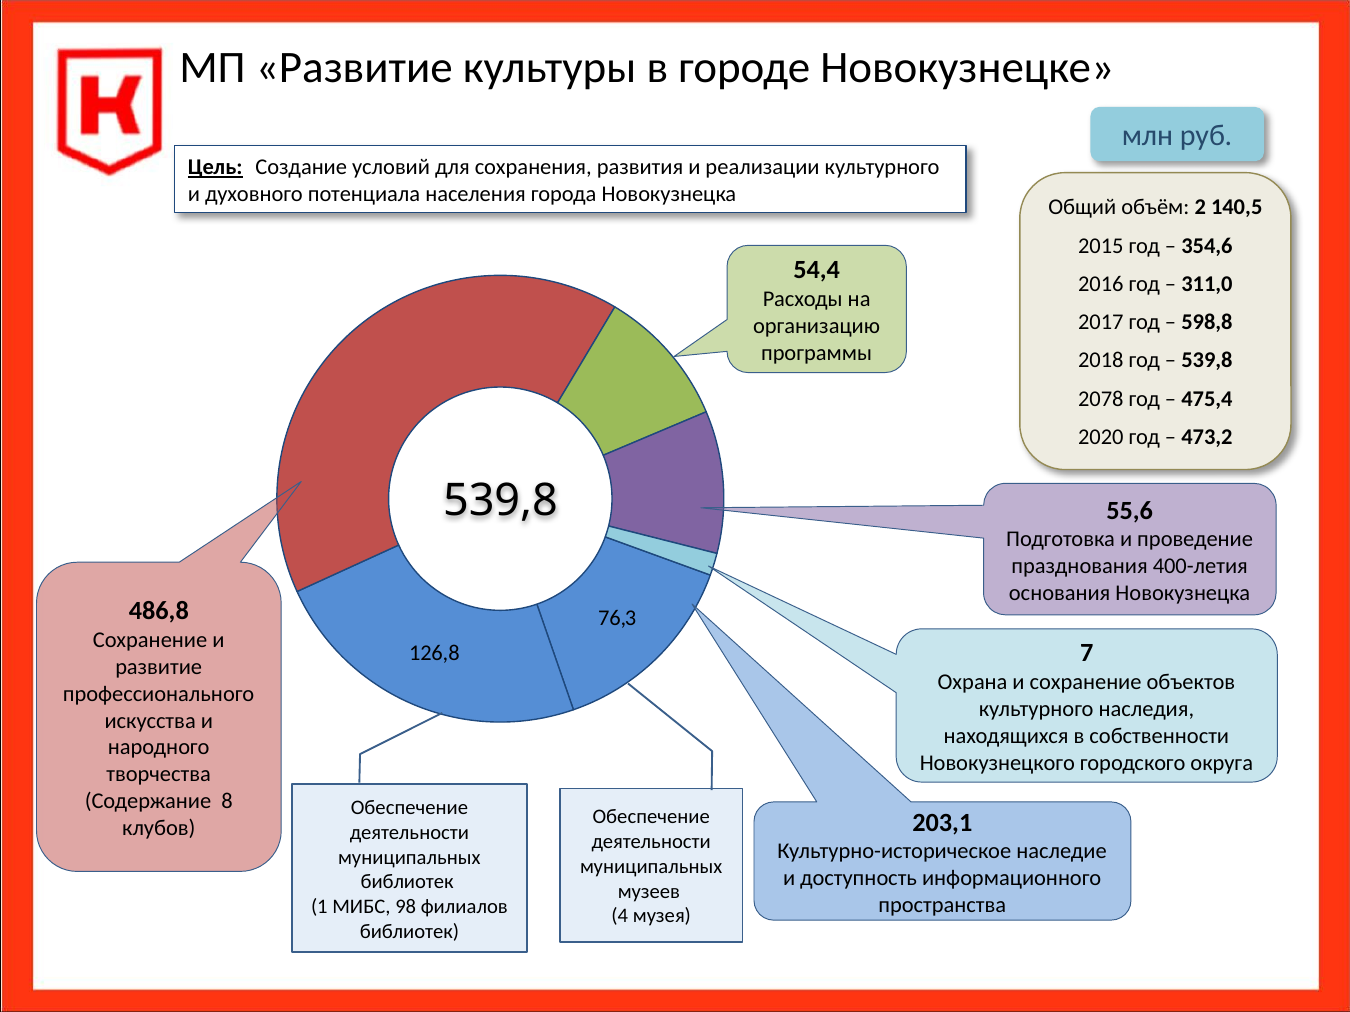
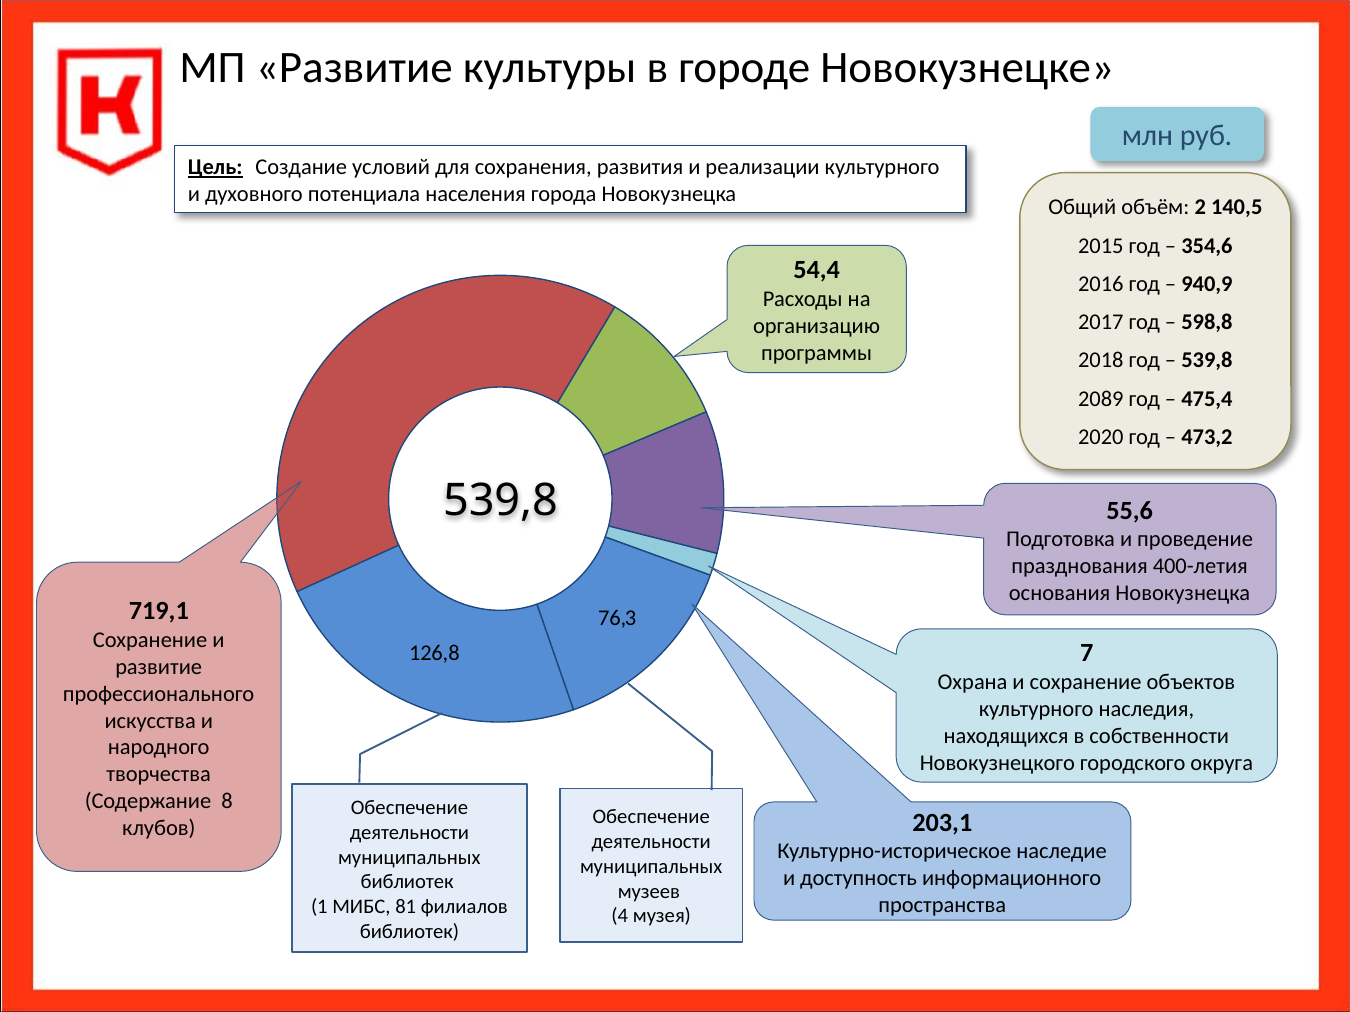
311,0: 311,0 -> 940,9 (1207, 284)
2078: 2078 -> 2089 (1101, 399)
486,8: 486,8 -> 719,1 (159, 611)
98: 98 -> 81 (406, 907)
